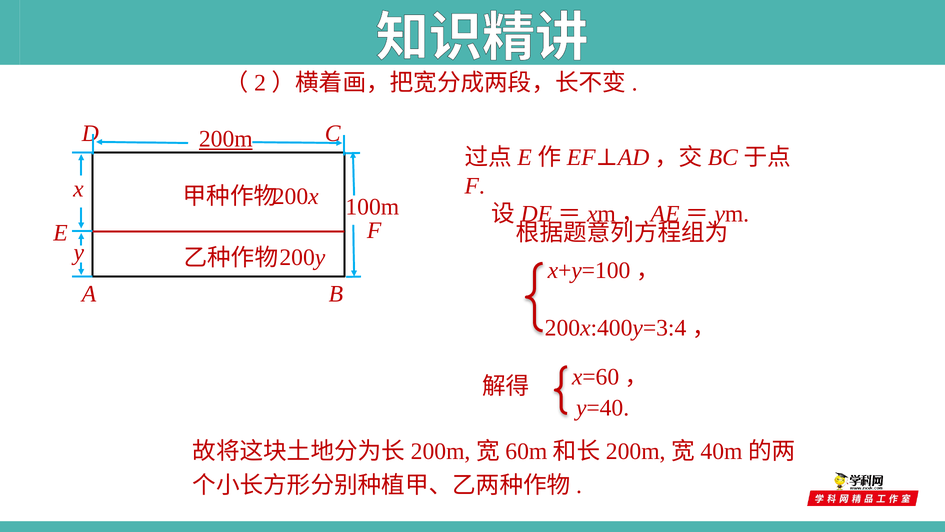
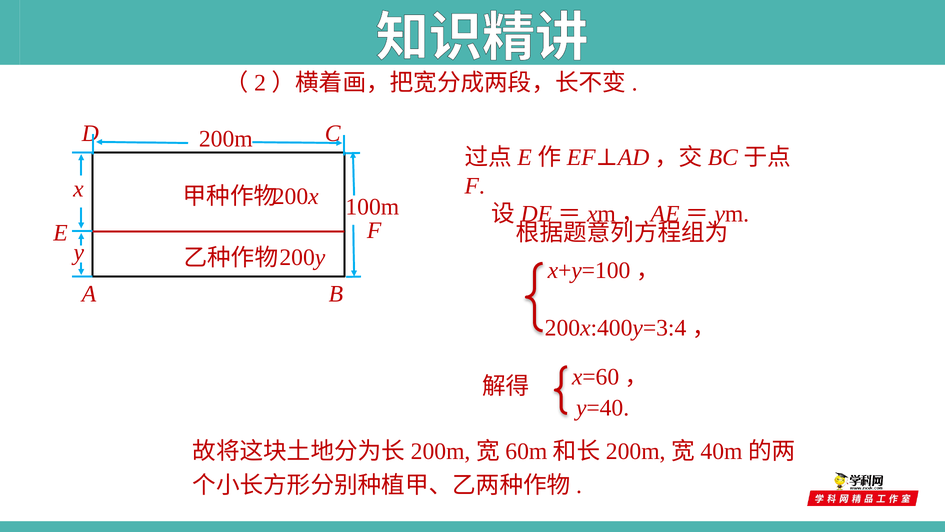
200m underline: present -> none (226, 139)
